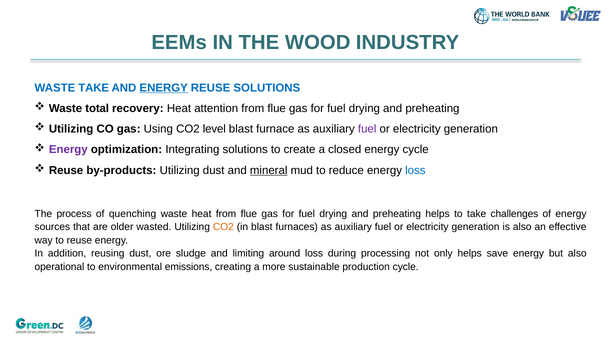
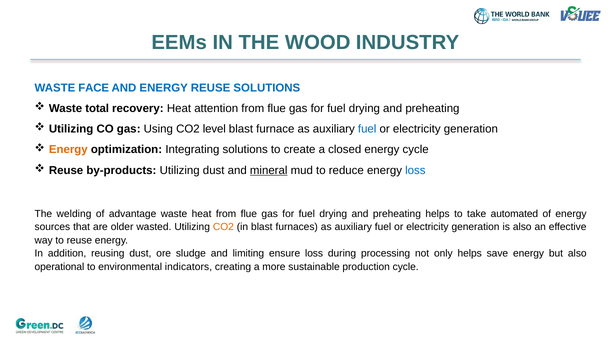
WASTE TAKE: TAKE -> FACE (94, 88)
ENERGY underline: present -> none (164, 88)
fuel colour: purple -> blue (367, 129)
Energy colour: purple -> orange (68, 150)
process: process -> welding (74, 214)
quenching: quenching -> advantage (133, 214)
challenges: challenges -> automated (514, 214)
around: around -> ensure (285, 253)
emissions: emissions -> indicators (188, 267)
